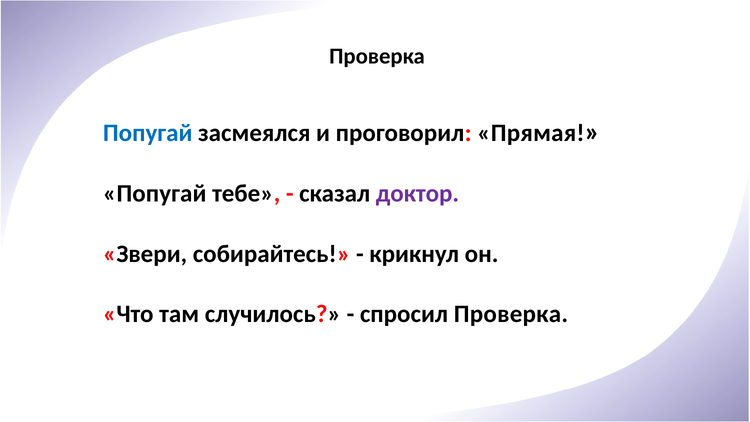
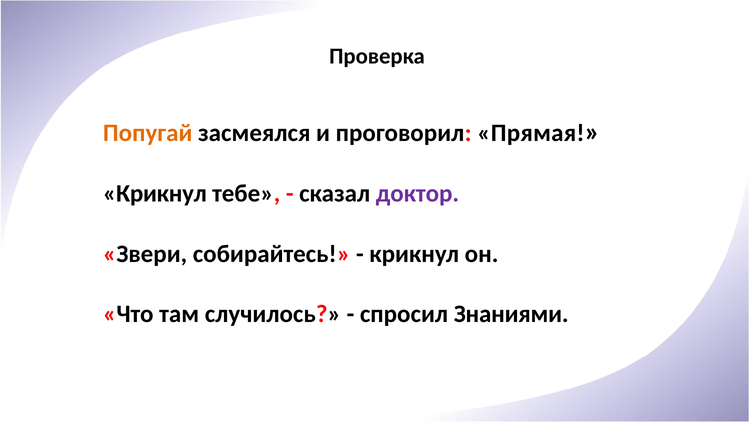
Попугай colour: blue -> orange (148, 133)
Попугай: Попугай -> Крикнул (155, 194)
спросил Проверка: Проверка -> Знаниями (511, 314)
